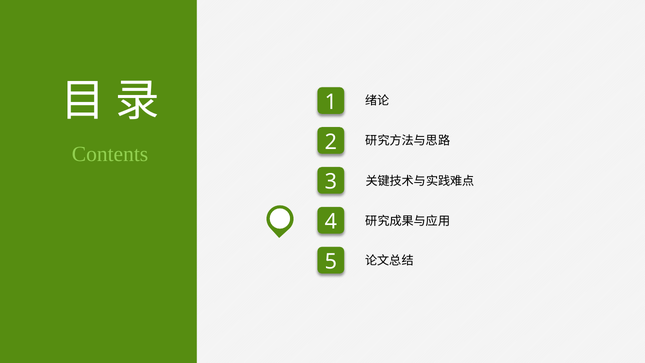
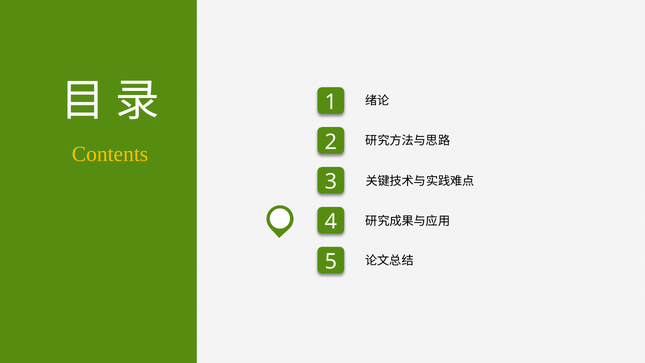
Contents colour: light green -> yellow (110, 154)
